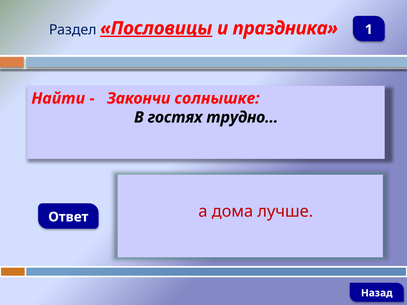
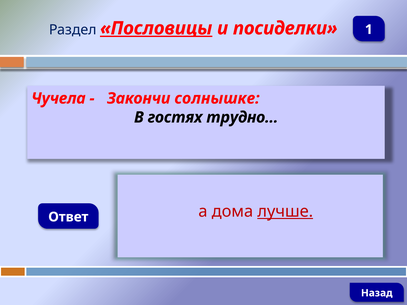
праздника: праздника -> посиделки (285, 28)
Найти: Найти -> Чучела (58, 98)
лучше underline: none -> present (285, 212)
